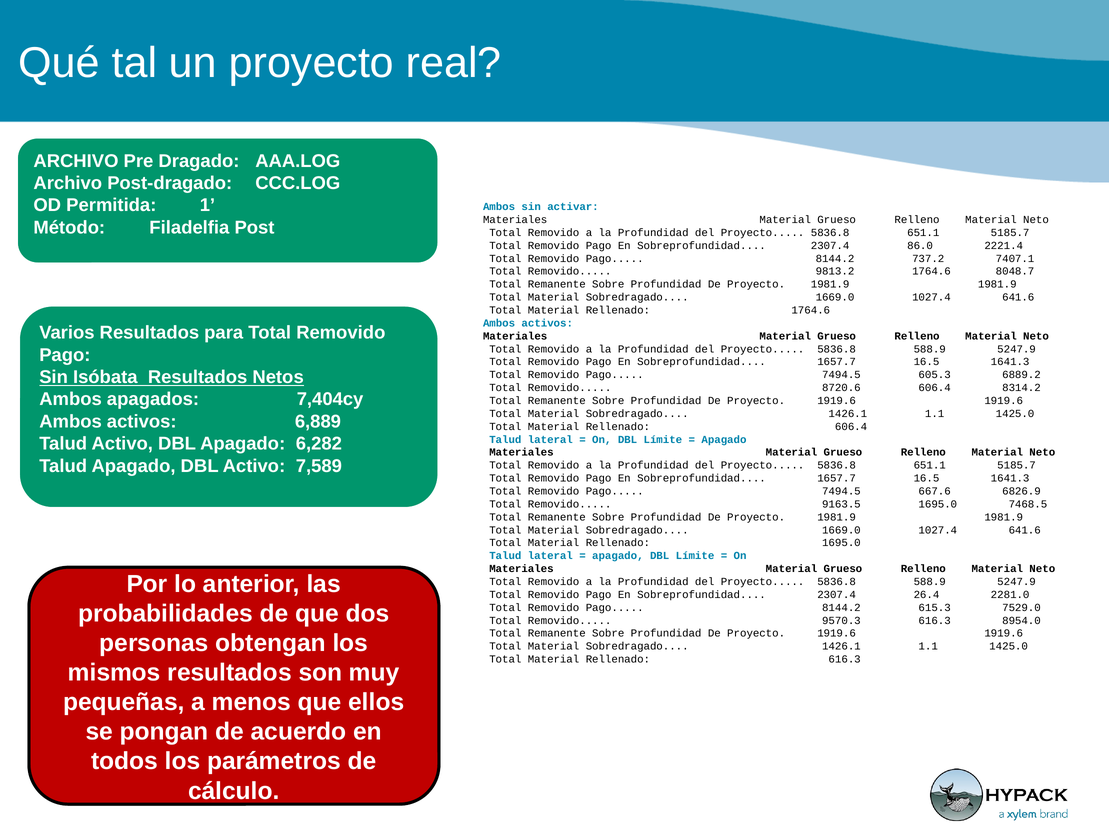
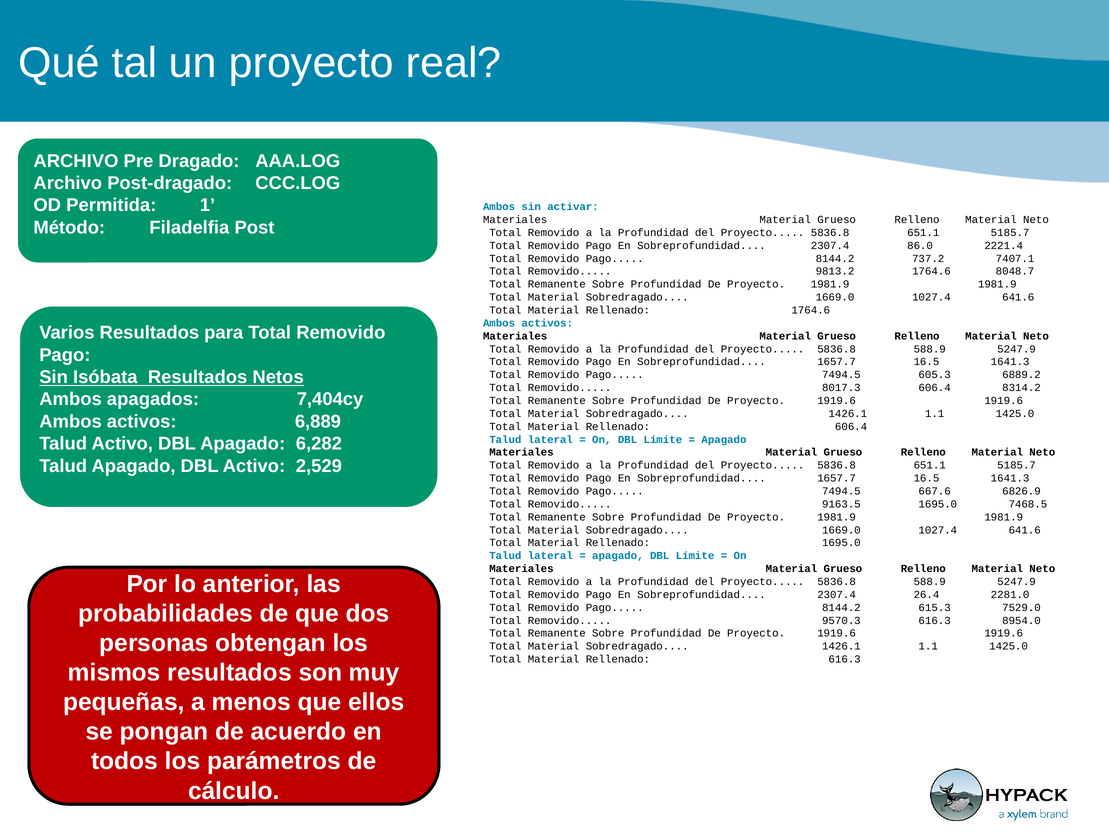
8720.6: 8720.6 -> 8017.3 (841, 388)
7,589: 7,589 -> 2,529 (319, 466)
